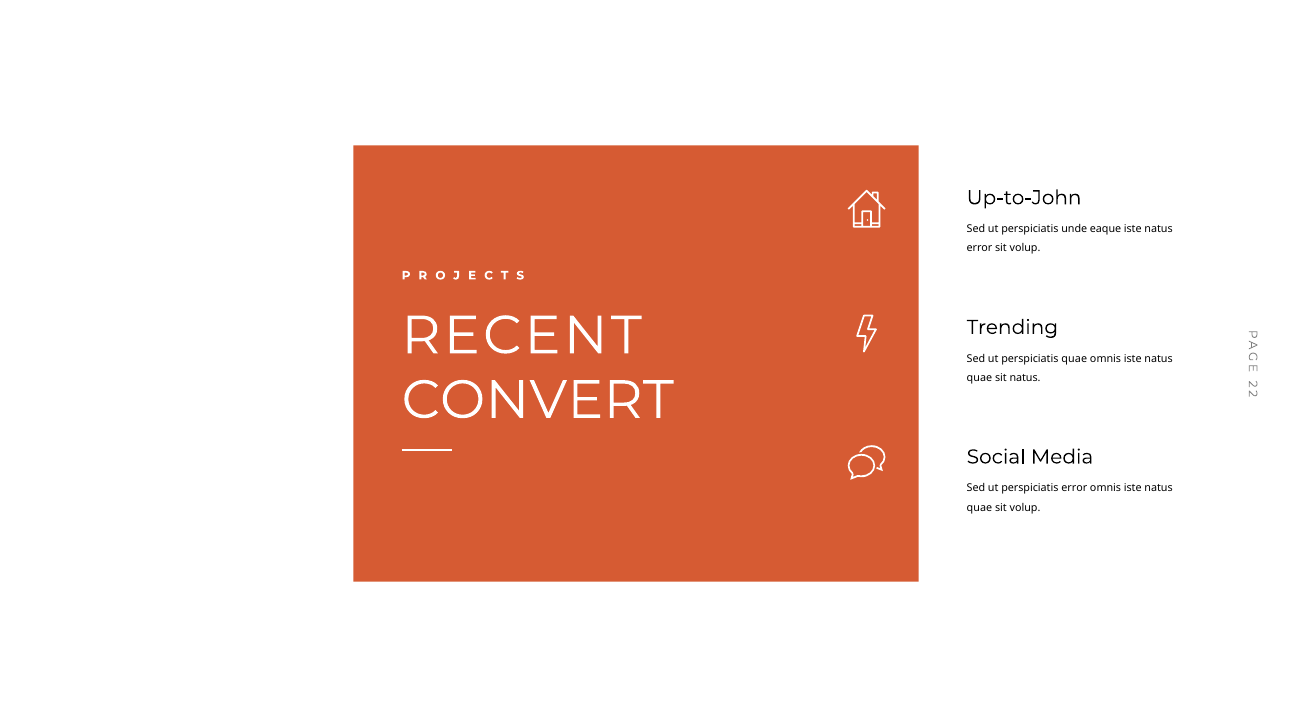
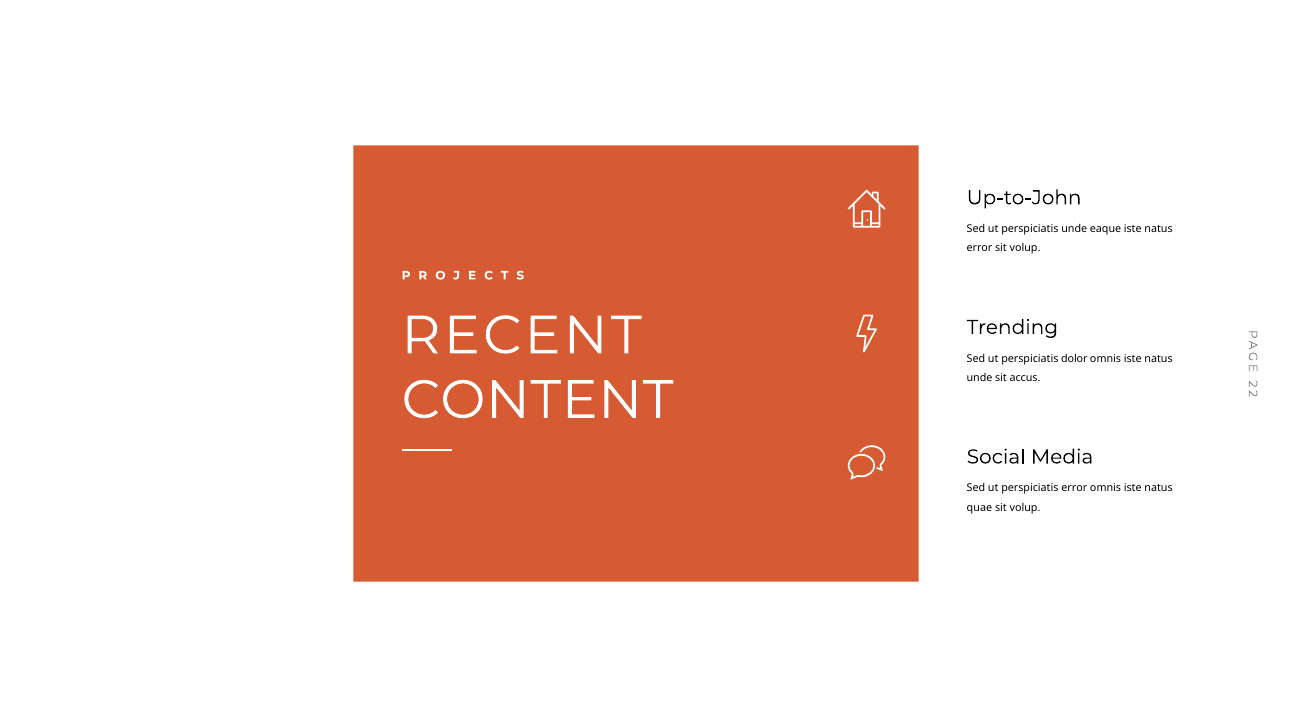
perspiciatis quae: quae -> dolor (1074, 358)
quae: quae -> unde (980, 378)
sit natus: natus -> accus (1025, 378)
CONVERT: CONVERT -> CONTENT (538, 400)
